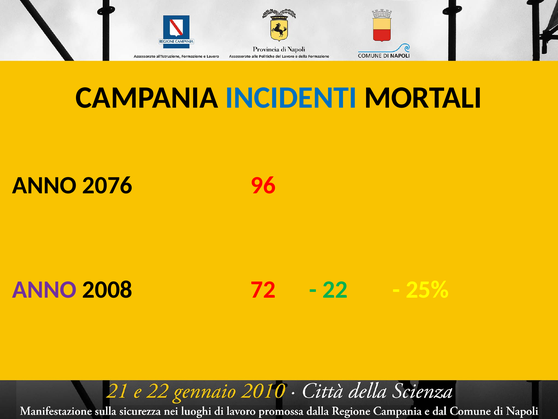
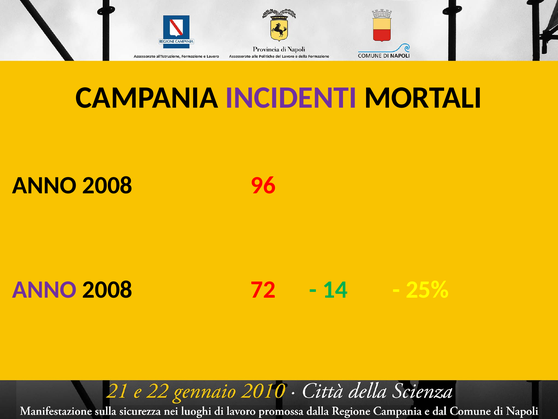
INCIDENTI colour: blue -> purple (291, 97)
2076: 2076 -> 2008 (107, 185)
22: 22 -> 14 (335, 289)
